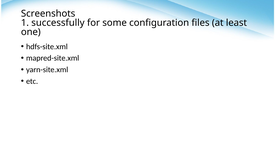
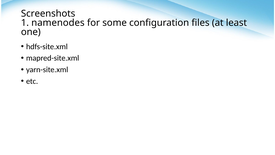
successfully: successfully -> namenodes (58, 23)
